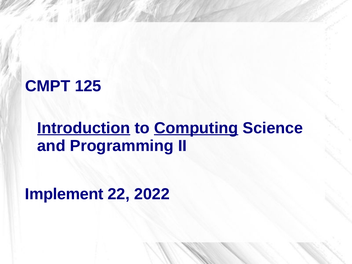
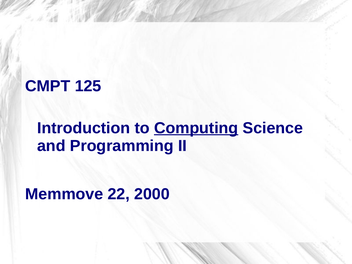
Introduction underline: present -> none (84, 128)
Implement: Implement -> Memmove (64, 194)
2022: 2022 -> 2000 (152, 194)
